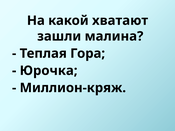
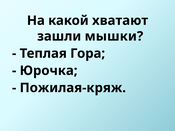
малина: малина -> мышки (114, 36)
Миллион-кряж: Миллион-кряж -> Пожилая-кряж (73, 88)
